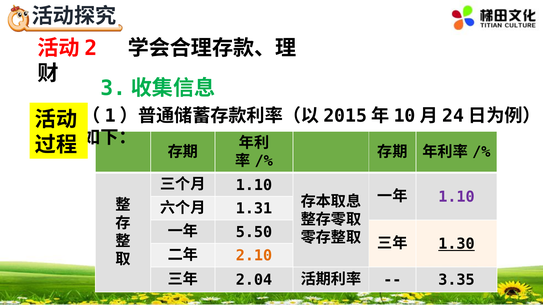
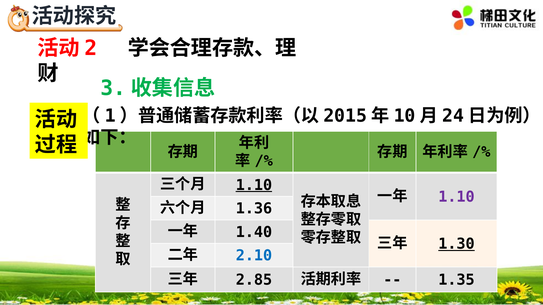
1.10 underline: none -> present (254, 185)
1.31: 1.31 -> 1.36 (254, 209)
5.50: 5.50 -> 1.40 (254, 233)
2.10 colour: orange -> blue (254, 256)
2.04: 2.04 -> 2.85 (254, 280)
3.35: 3.35 -> 1.35 (456, 280)
